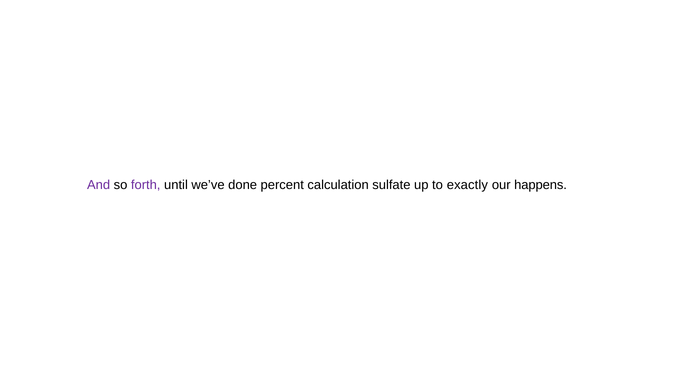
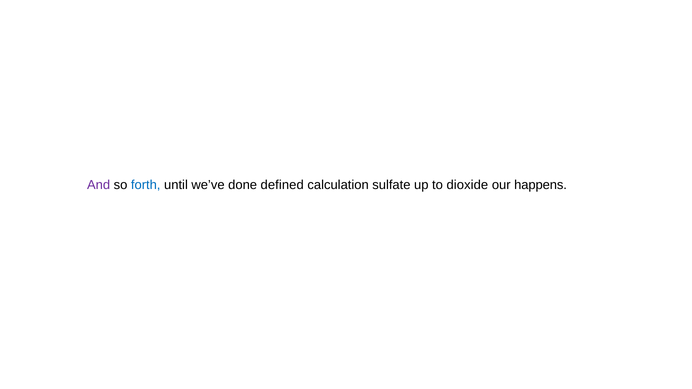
forth colour: purple -> blue (146, 185)
percent: percent -> defined (282, 185)
exactly: exactly -> dioxide (467, 185)
